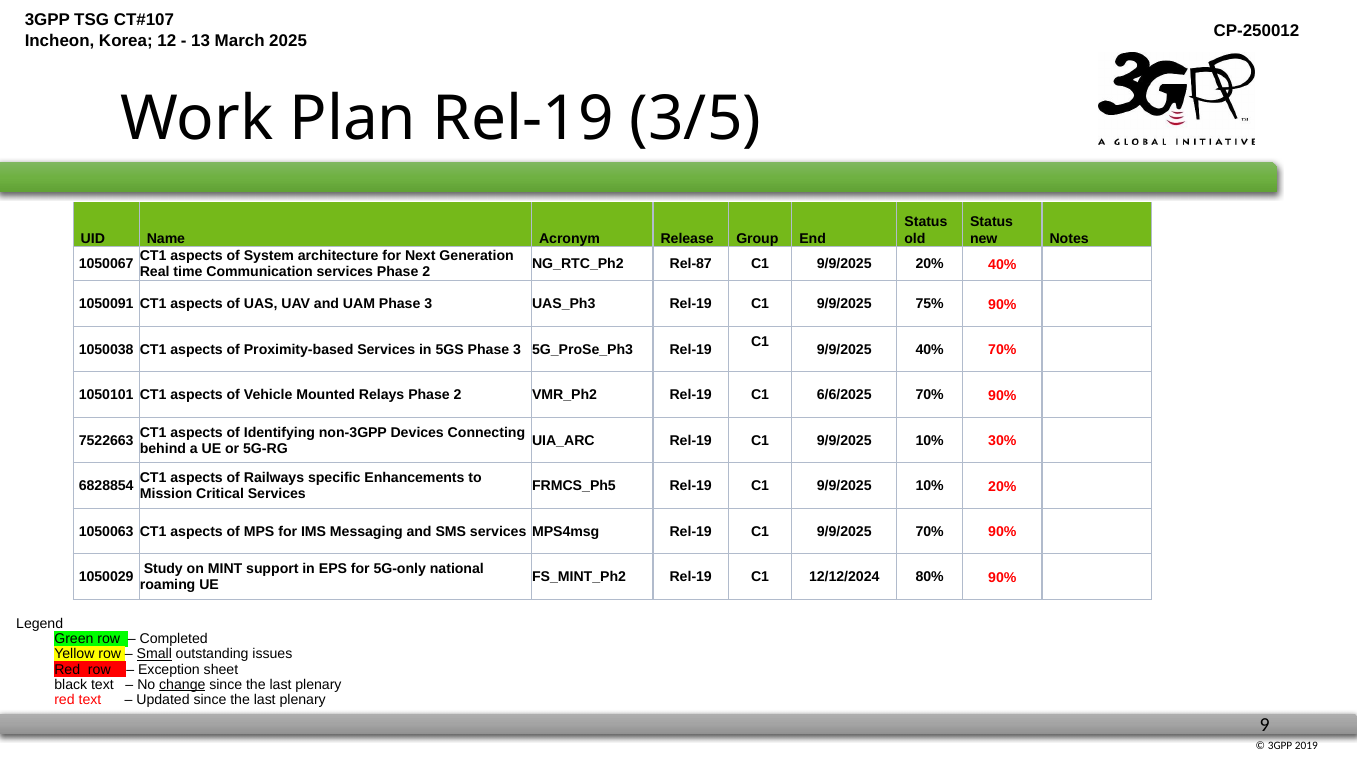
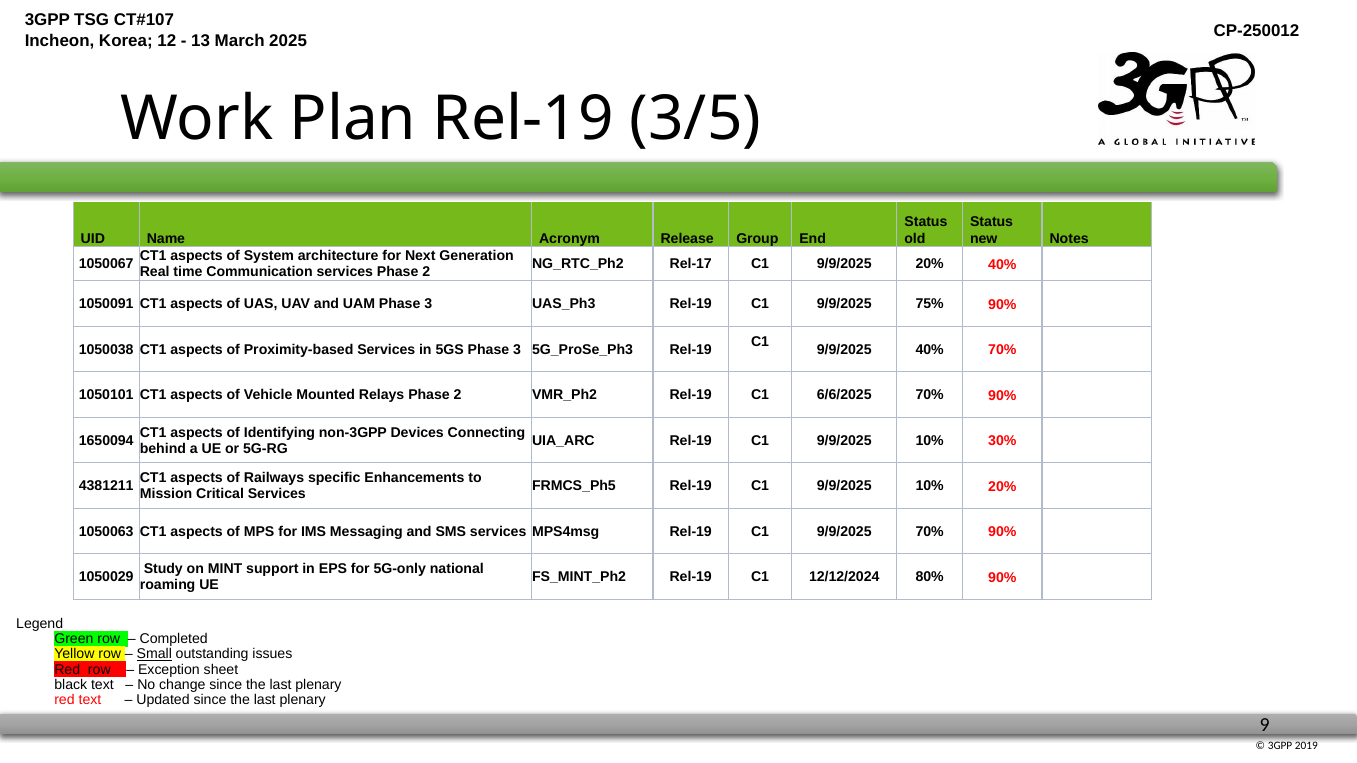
Rel-87: Rel-87 -> Rel-17 (691, 264)
7522663: 7522663 -> 1650094 (106, 441)
6828854: 6828854 -> 4381211 (106, 486)
change underline: present -> none (182, 685)
